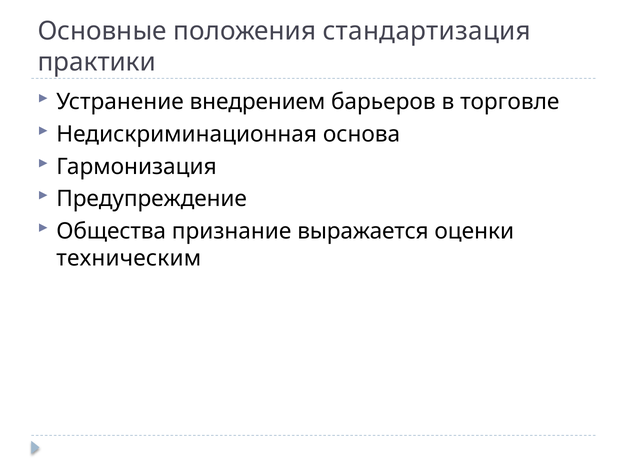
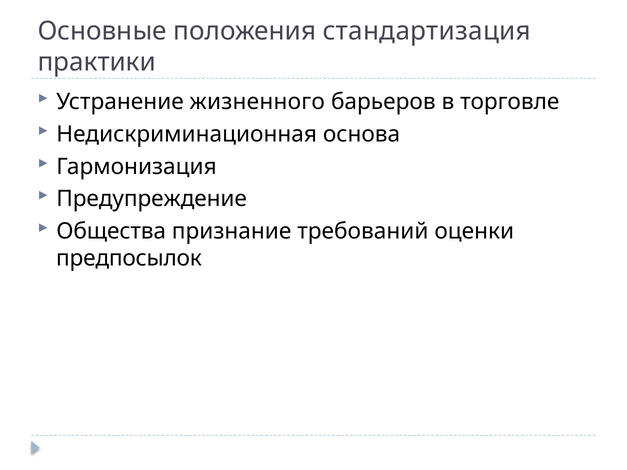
внедрением: внедрением -> жизненного (257, 102)
выражается: выражается -> требований (363, 231)
техническим: техническим -> предпосылок (129, 259)
